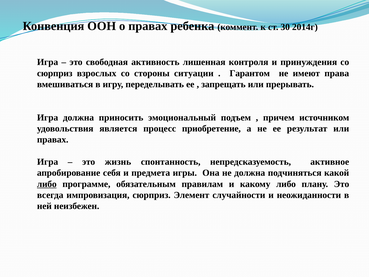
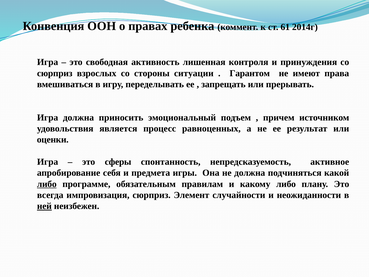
30: 30 -> 61 (285, 27)
приобретение: приобретение -> равноценных (211, 129)
правах: правах -> оценки (53, 140)
жизнь: жизнь -> сферы (118, 162)
ней underline: none -> present (44, 206)
